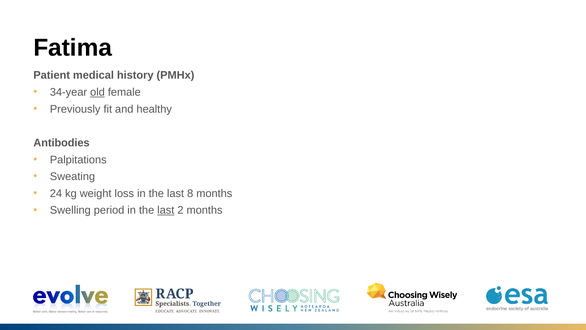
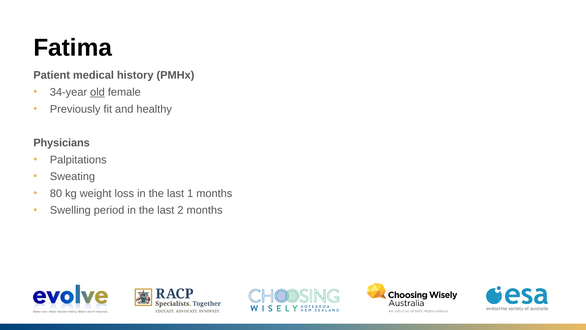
Antibodies: Antibodies -> Physicians (62, 143)
24: 24 -> 80 (56, 193)
8: 8 -> 1 (190, 193)
last underline: present -> none (166, 210)
